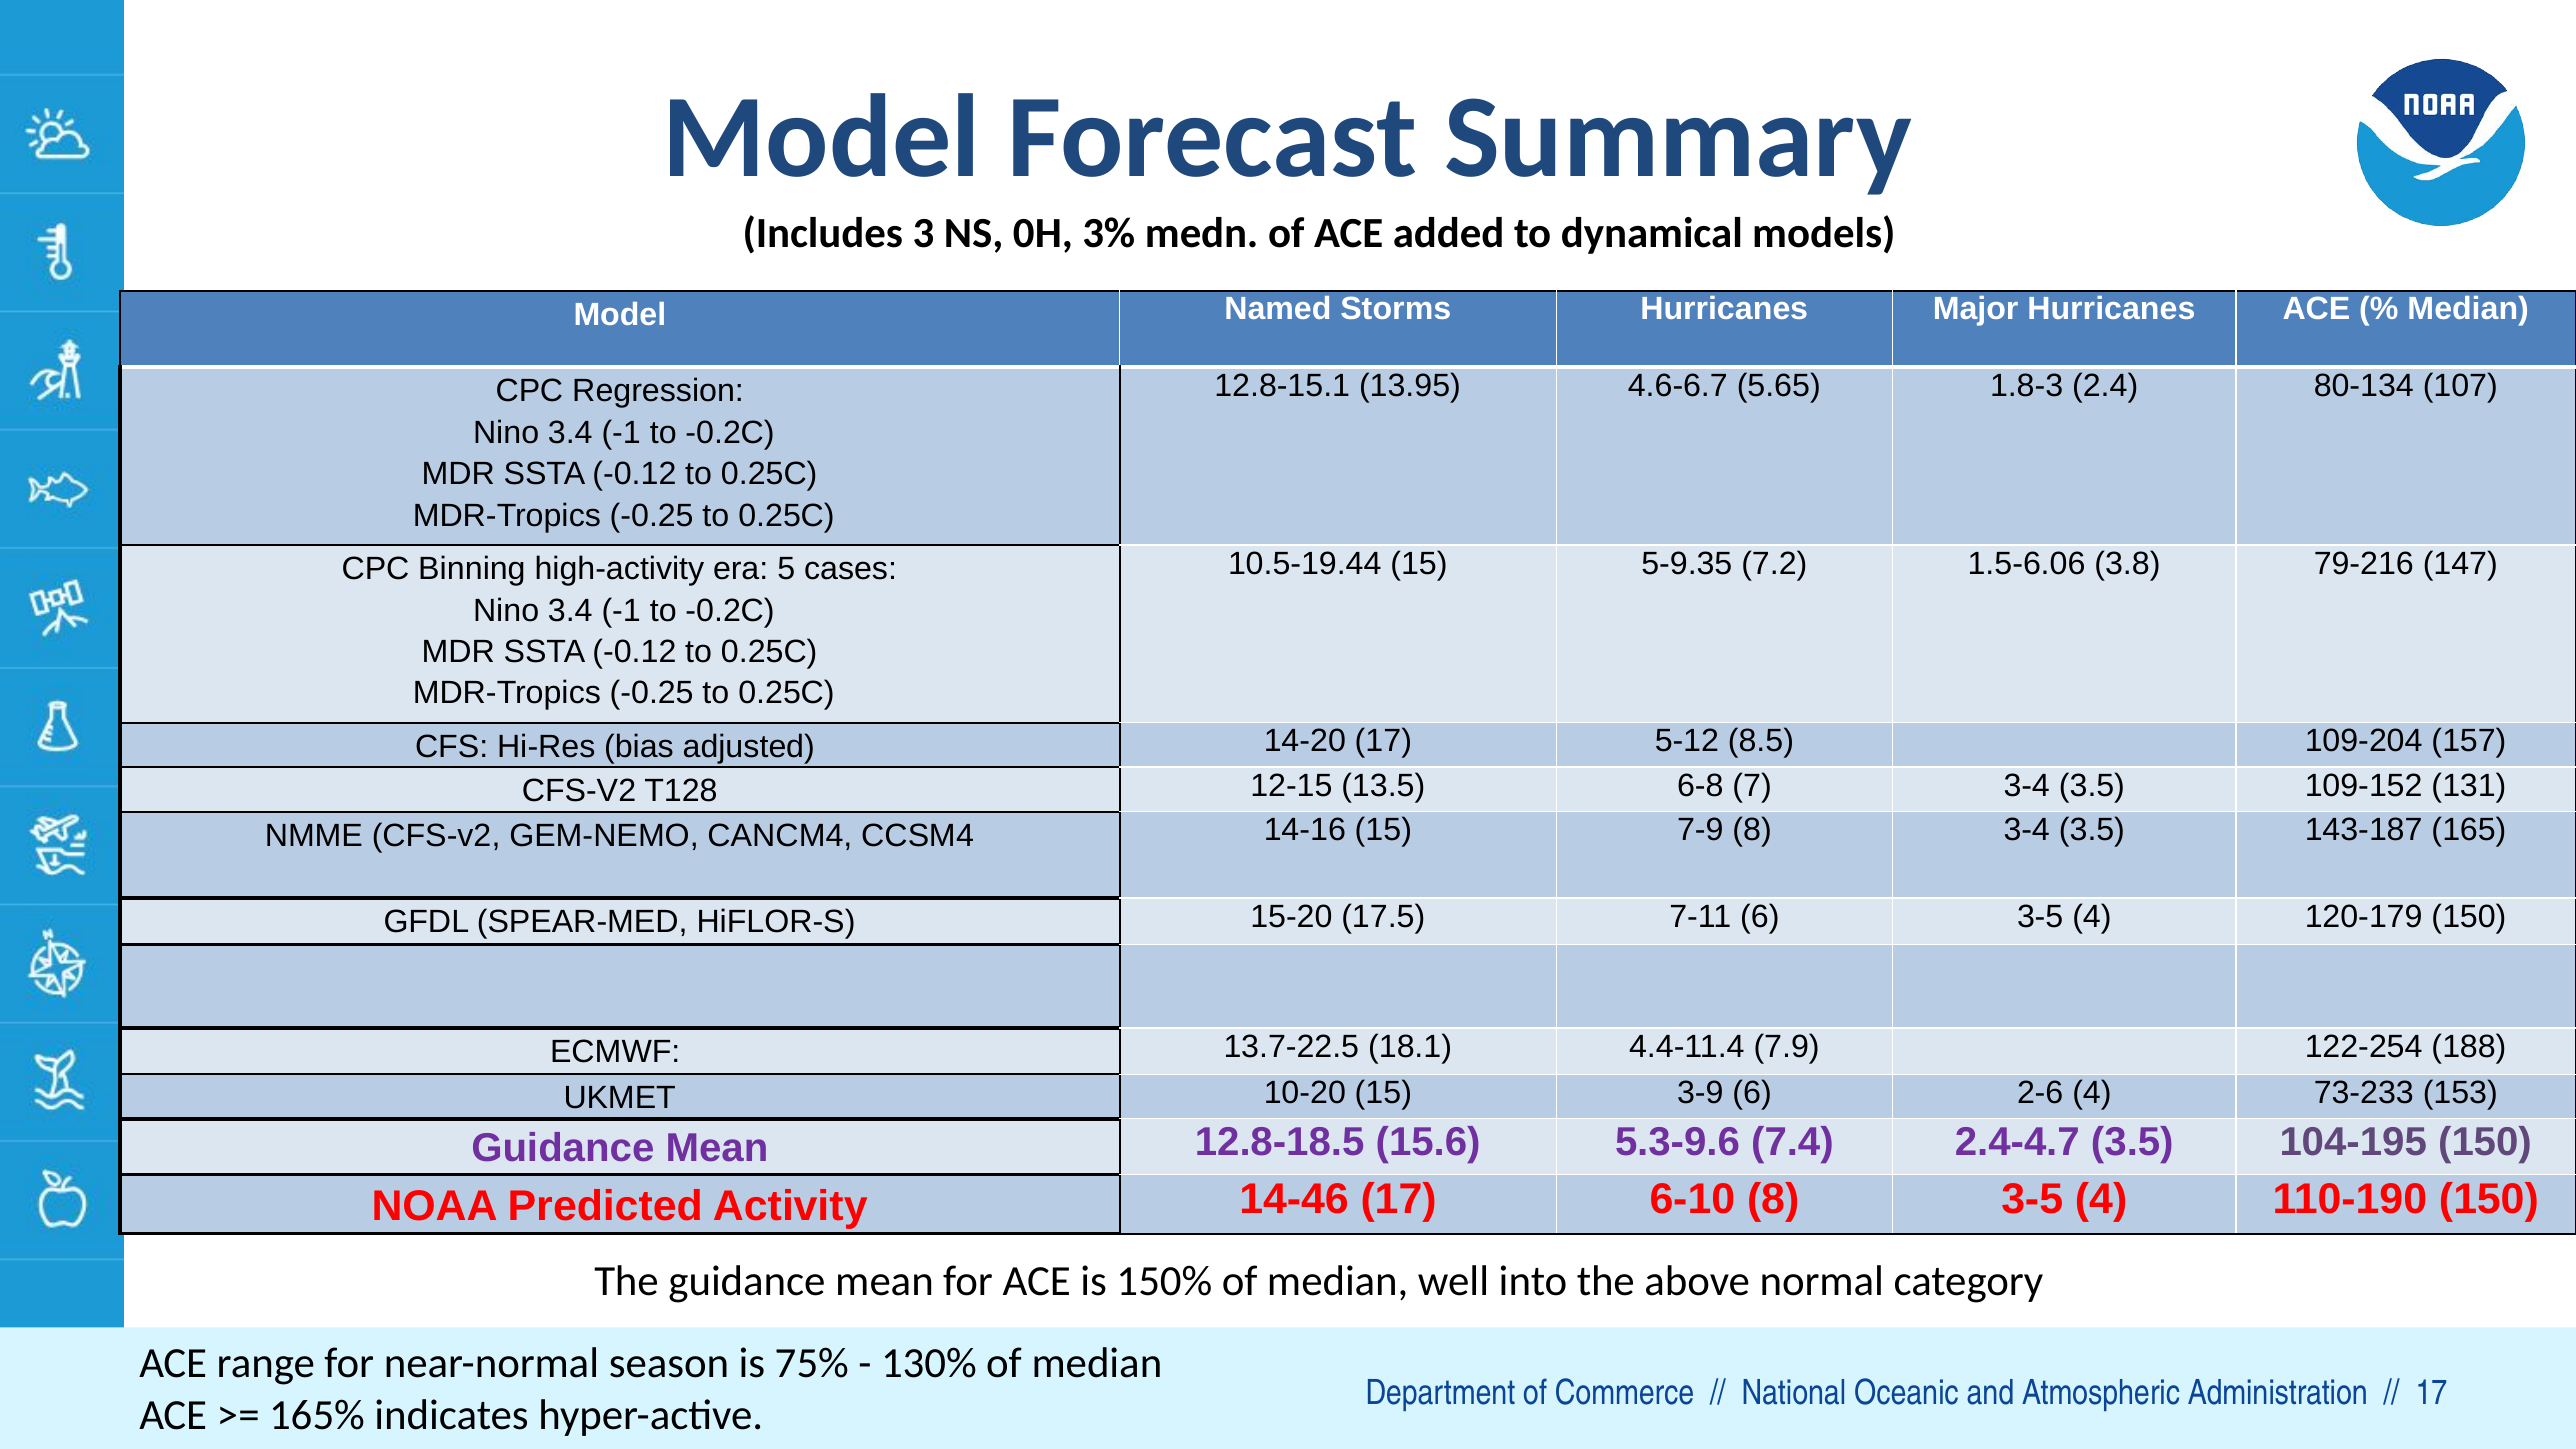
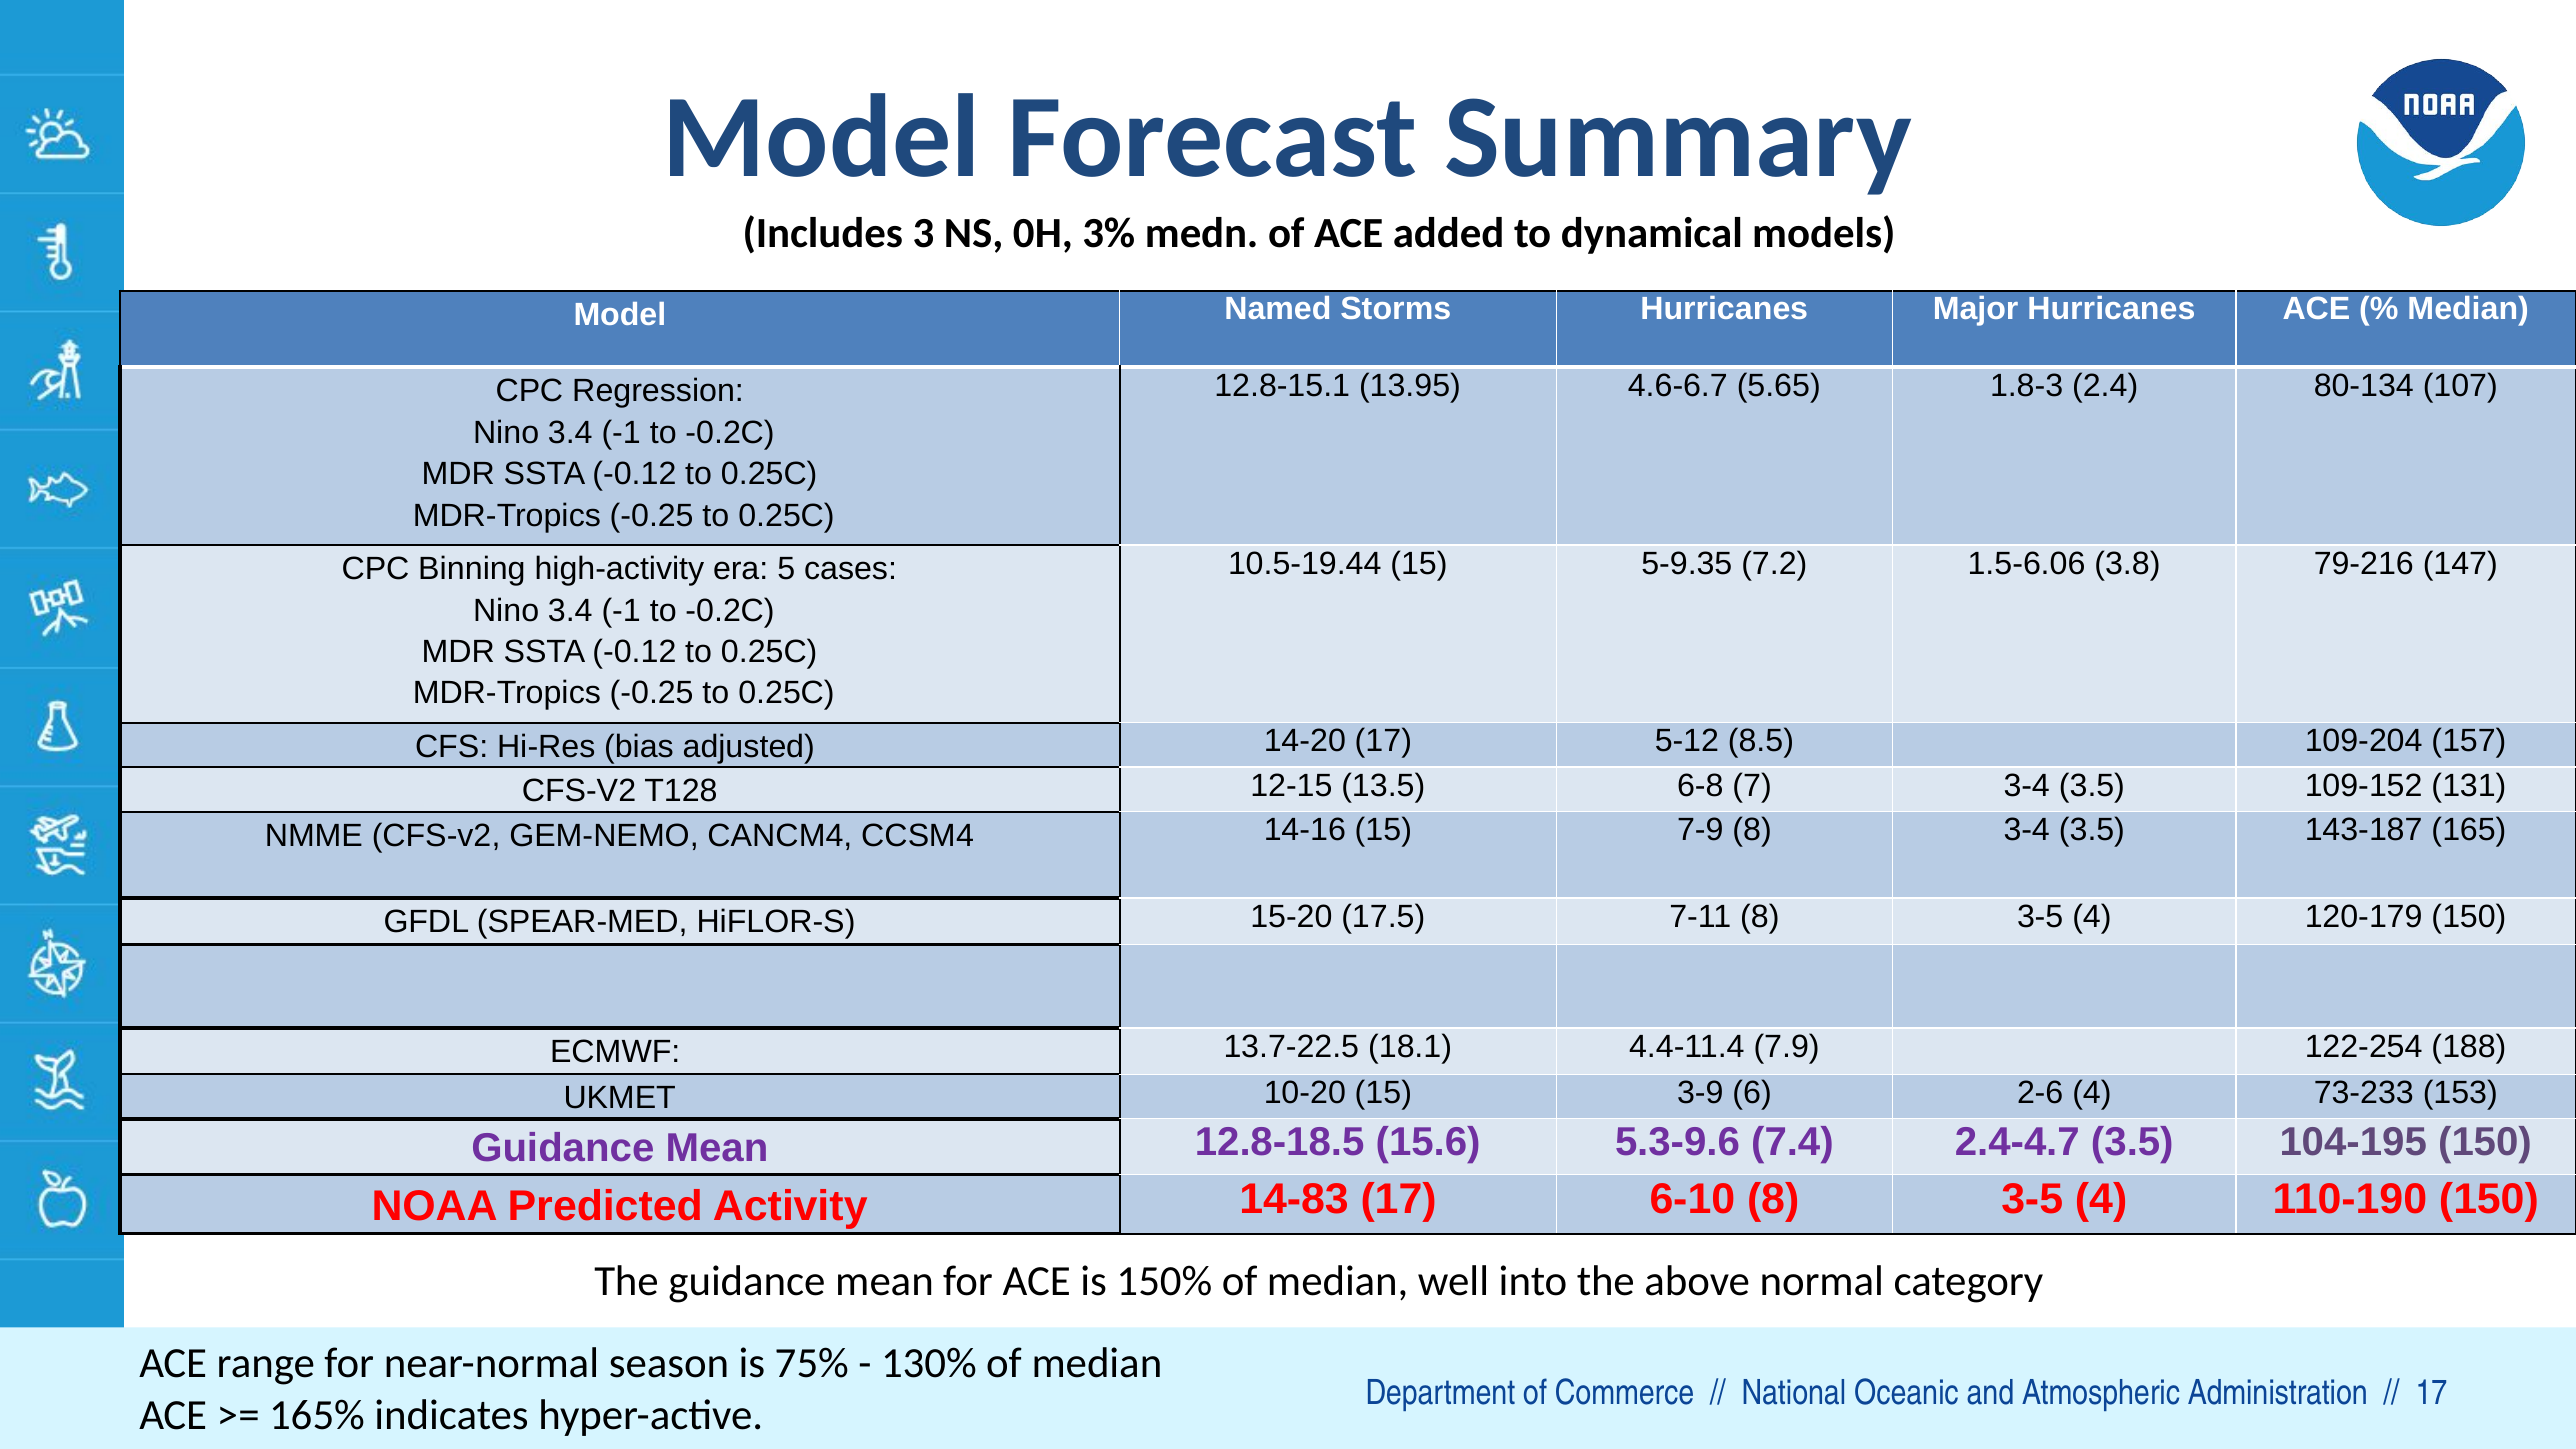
7-11 6: 6 -> 8 (1760, 917)
14-46: 14-46 -> 14-83 (1294, 1199)
